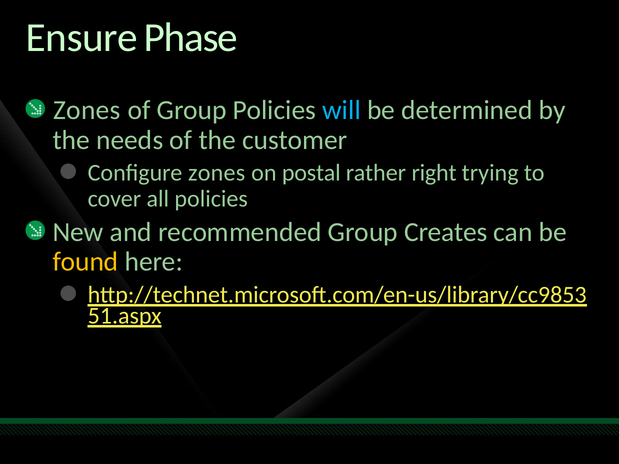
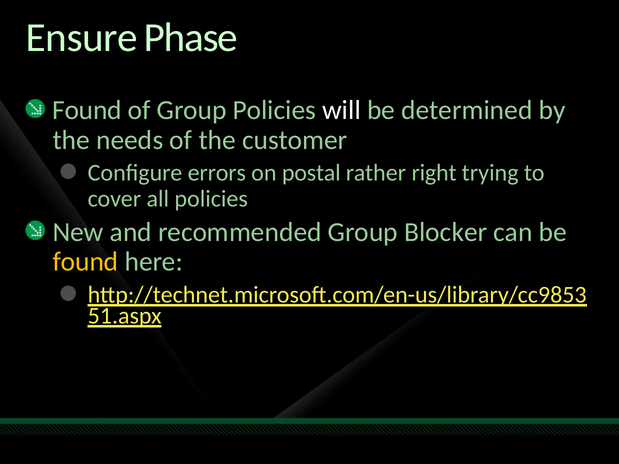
Zones: Zones -> Found (87, 110)
will colour: light blue -> white (342, 110)
Configure zones: zones -> errors (217, 173)
Creates: Creates -> Blocker (446, 232)
